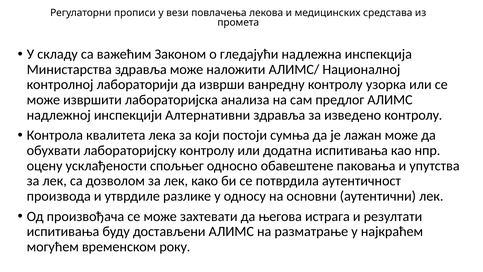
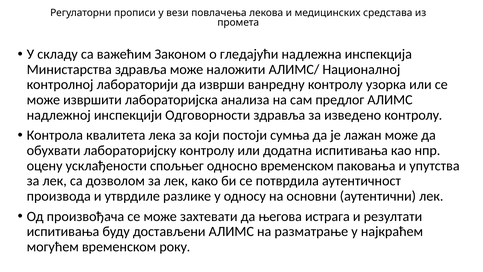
Алтернативни: Алтернативни -> Одговорности (208, 115)
односно обавештене: обавештене -> временском (297, 166)
